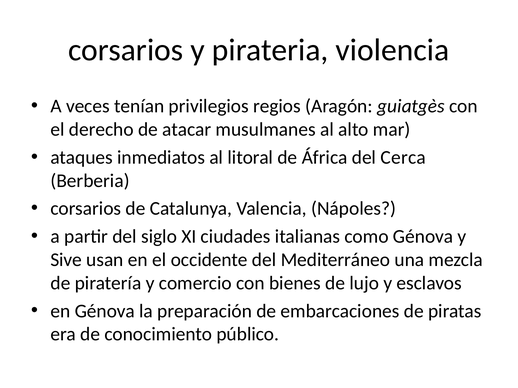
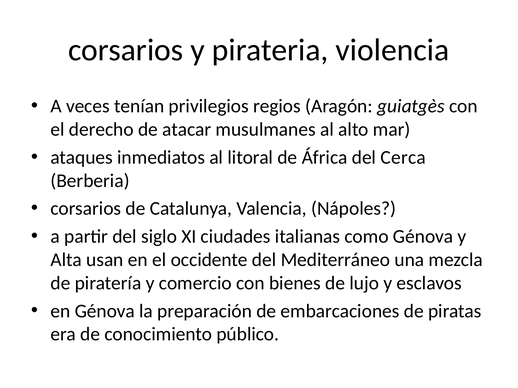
Sive: Sive -> Alta (66, 260)
